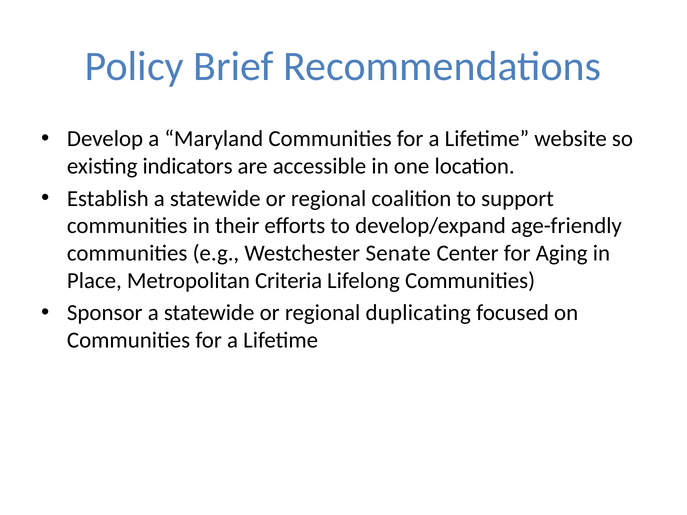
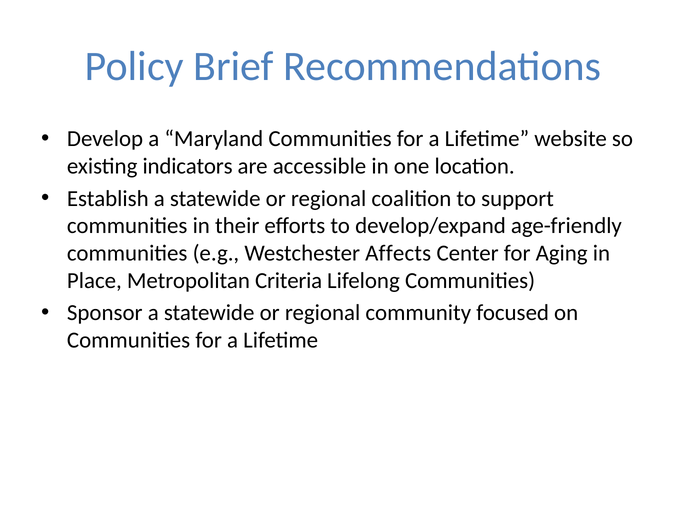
Senate: Senate -> Affects (398, 254)
duplicating: duplicating -> community (418, 313)
